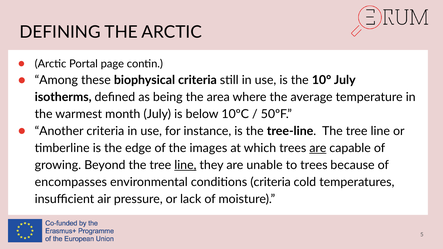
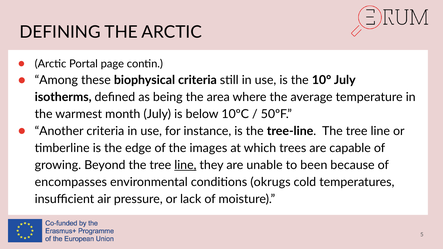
are underline: present -> none (318, 148)
to trees: trees -> been (314, 165)
conditions criteria: criteria -> okrugs (270, 182)
